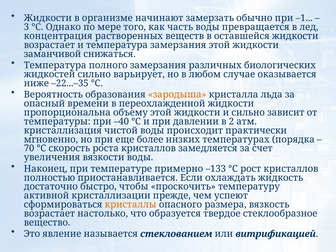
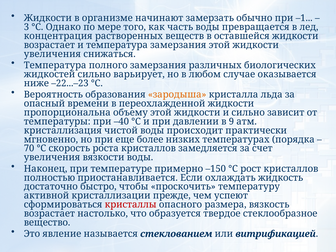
заманчивой: заманчивой -> увеличения (52, 54)
–22...–35: –22...–35 -> –22...–23 (70, 83)
2: 2 -> 9 (231, 121)
–133: –133 -> –150 (216, 169)
кристаллы colour: orange -> red (131, 205)
